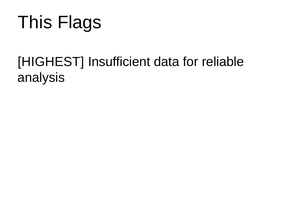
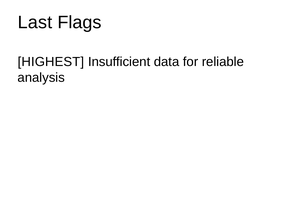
This: This -> Last (35, 22)
